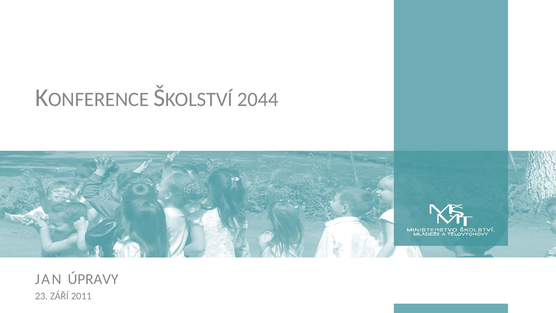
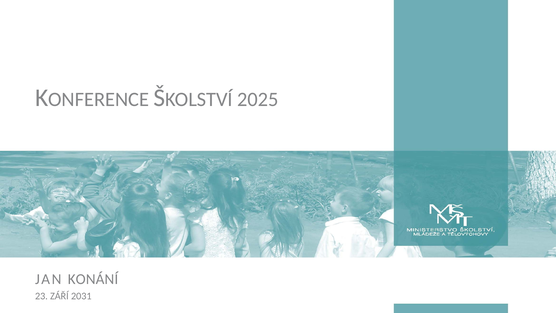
2044: 2044 -> 2025 (258, 99)
ÚPRAVY: ÚPRAVY -> KONÁNÍ (93, 279)
2011: 2011 -> 2031 (81, 296)
